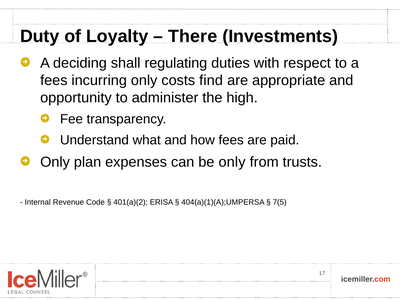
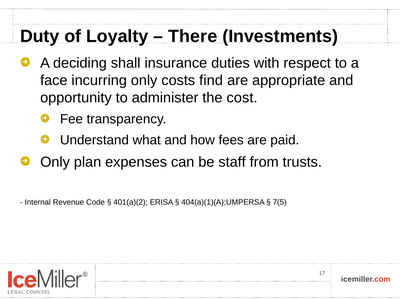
regulating: regulating -> insurance (176, 63)
fees: fees -> face (54, 80)
high: high -> cost (242, 98)
be only: only -> staff (232, 162)
